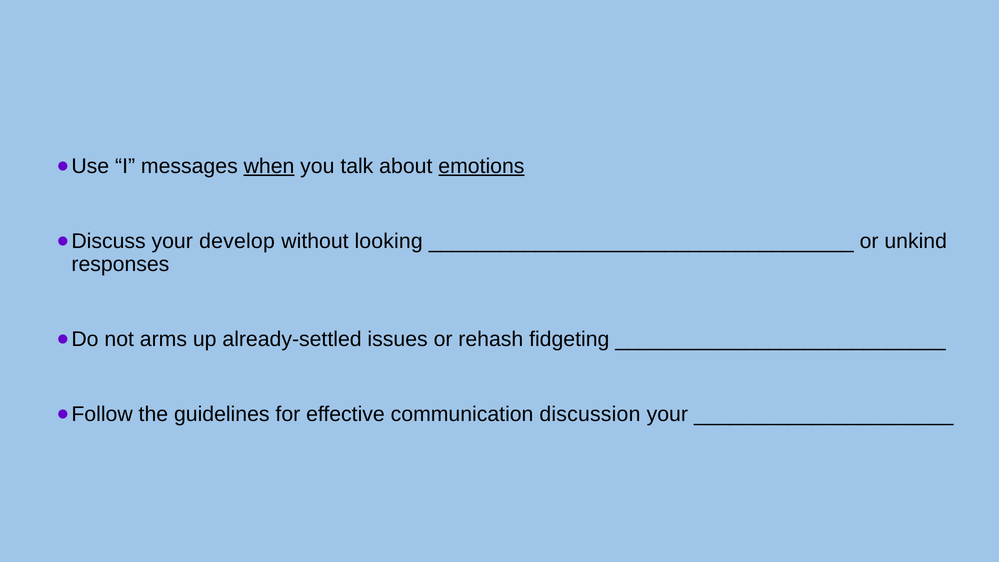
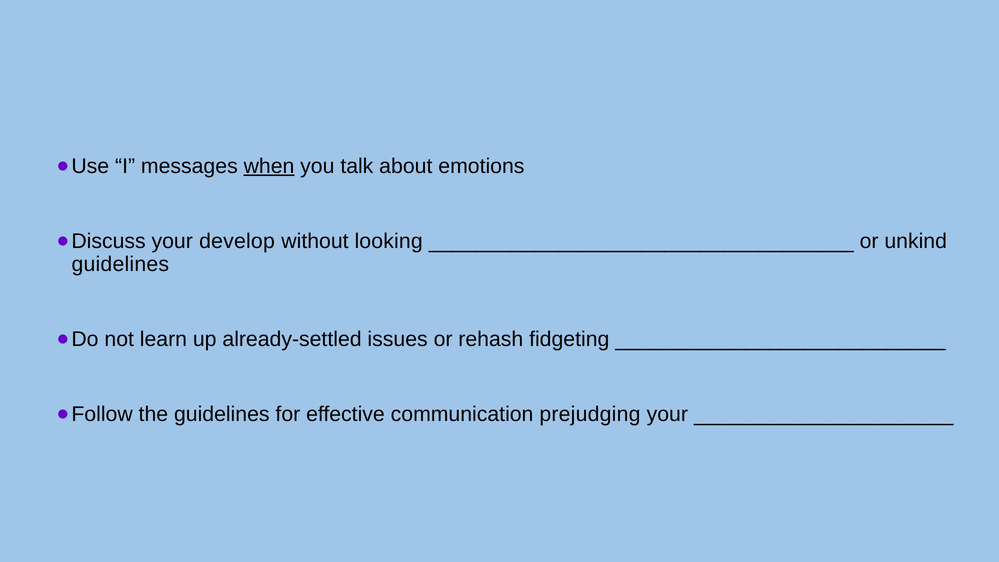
emotions underline: present -> none (481, 166)
responses: responses -> guidelines (120, 264)
arms: arms -> learn (163, 339)
discussion: discussion -> prejudging (590, 414)
